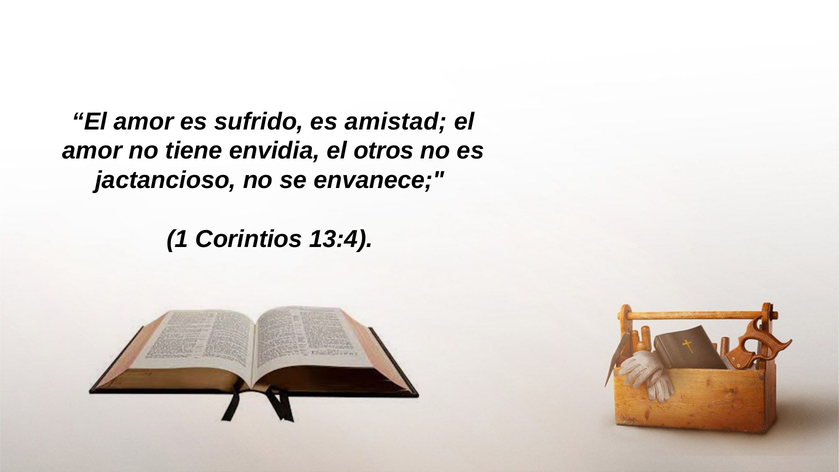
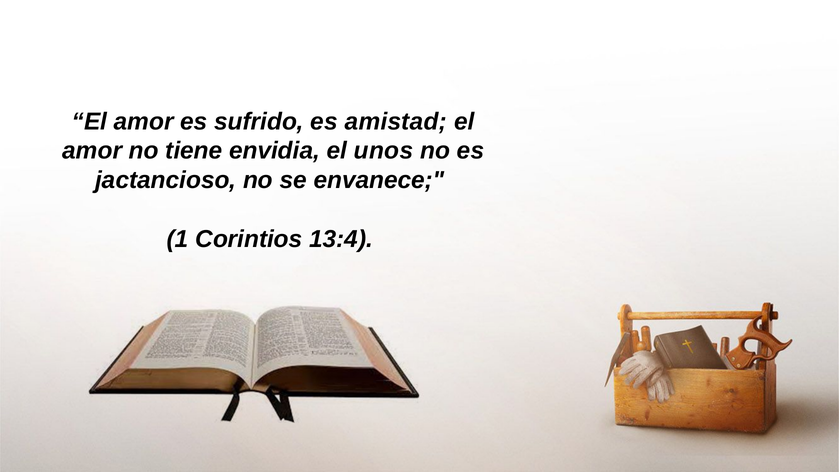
otros: otros -> unos (384, 151)
